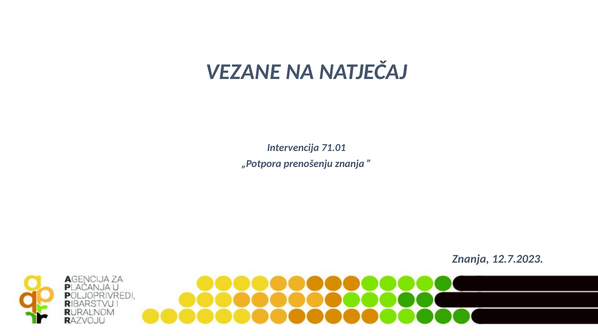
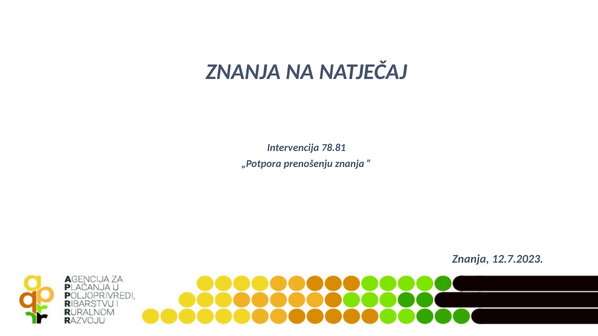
VEZANE: VEZANE -> ZNANJA (243, 72)
71.01: 71.01 -> 78.81 (334, 148)
